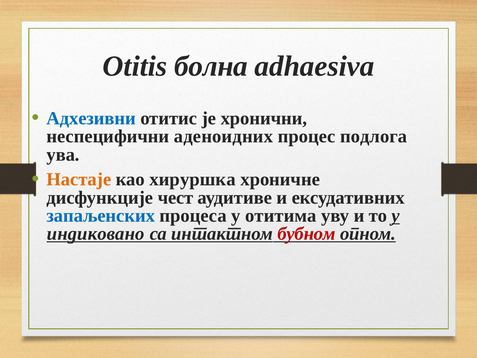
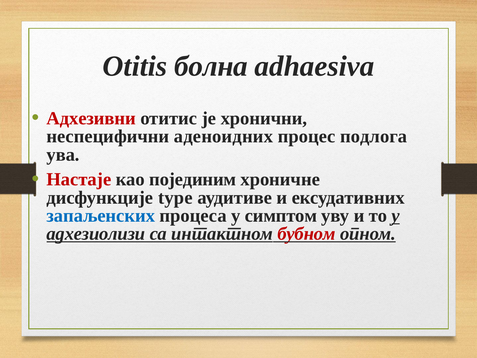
Адхезивни colour: blue -> red (91, 118)
Настаје colour: orange -> red (79, 179)
хируршка: хируршка -> појединим (193, 179)
чест: чест -> type (175, 197)
отитима: отитима -> симптом (281, 215)
индиковано: индиковано -> адхезиолизи (96, 234)
